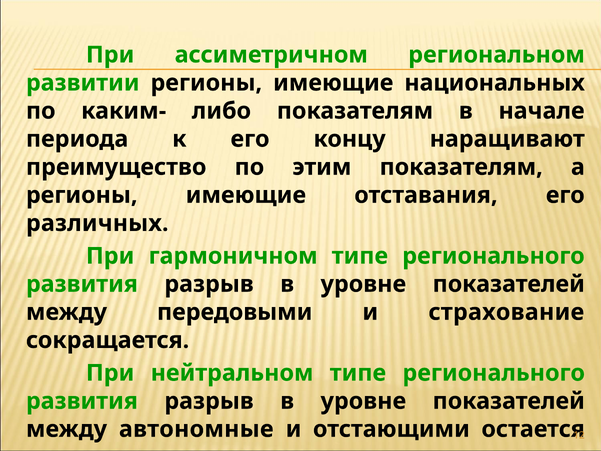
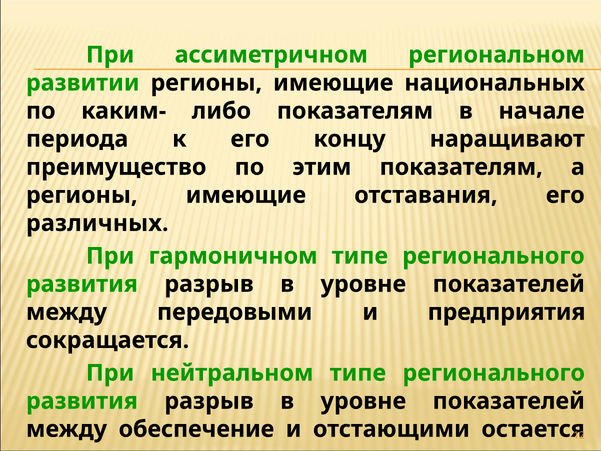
страхование: страхование -> предприятия (507, 312)
автономные: автономные -> обеспечение (196, 429)
